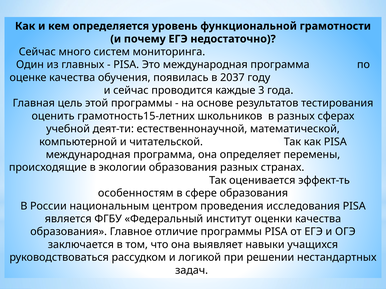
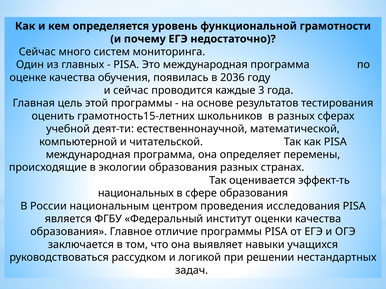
2037: 2037 -> 2036 (232, 78)
особенностям: особенностям -> национальных (136, 193)
